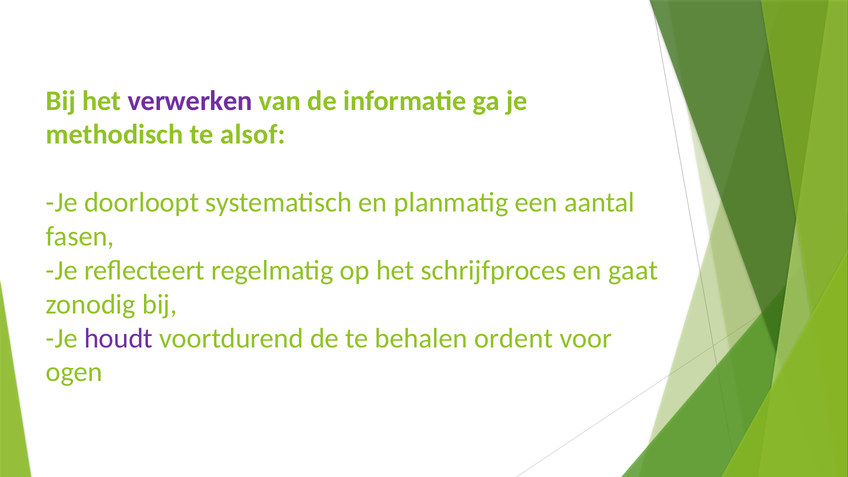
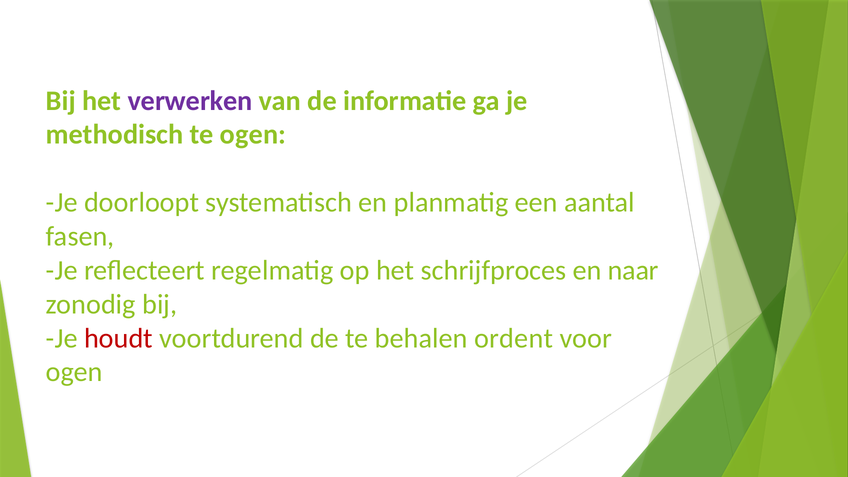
te alsof: alsof -> ogen (253, 135)
gaat: gaat -> naar (633, 270)
houdt colour: purple -> red (118, 338)
